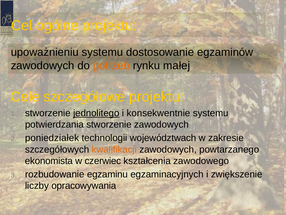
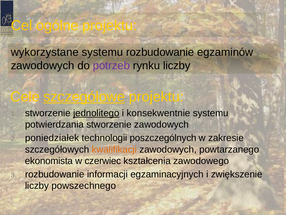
upoważnieniu: upoważnieniu -> wykorzystane (45, 52)
systemu dostosowanie: dostosowanie -> rozbudowanie (160, 52)
potrzeb colour: orange -> purple (111, 66)
rynku małej: małej -> liczby (177, 66)
szczegółowe underline: none -> present (84, 97)
województwach: województwach -> poszczególnych (163, 138)
egzaminu: egzaminu -> informacji (107, 174)
opracowywania: opracowywania -> powszechnego (84, 185)
